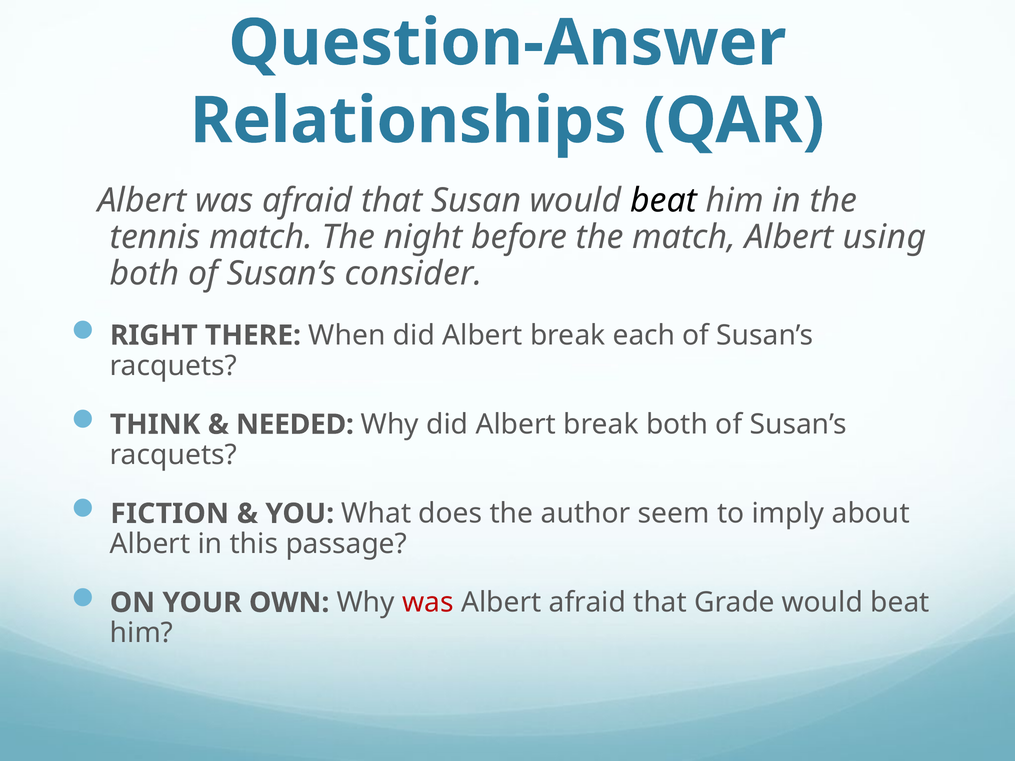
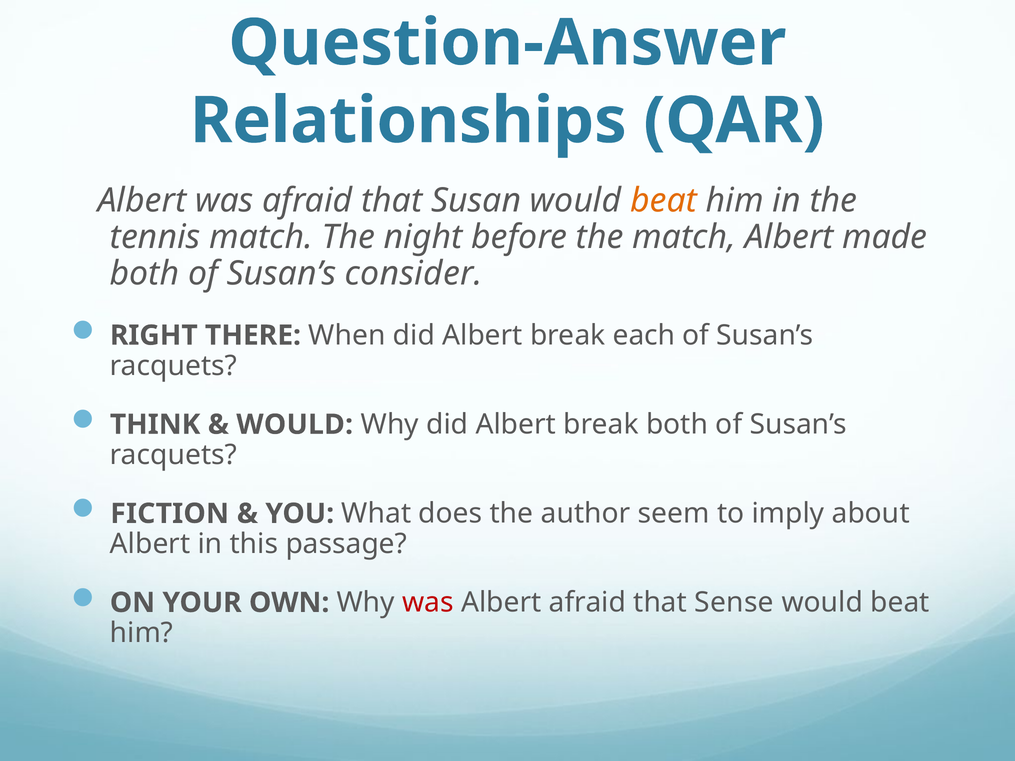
beat colour: black -> orange (664, 201)
using: using -> made (885, 237)
NEEDED: NEEDED -> WOULD (295, 425)
Grade: Grade -> Sense (734, 603)
